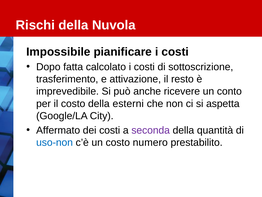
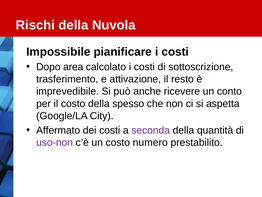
fatta: fatta -> area (73, 67)
esterni: esterni -> spesso (128, 103)
uso-non colour: blue -> purple (55, 142)
